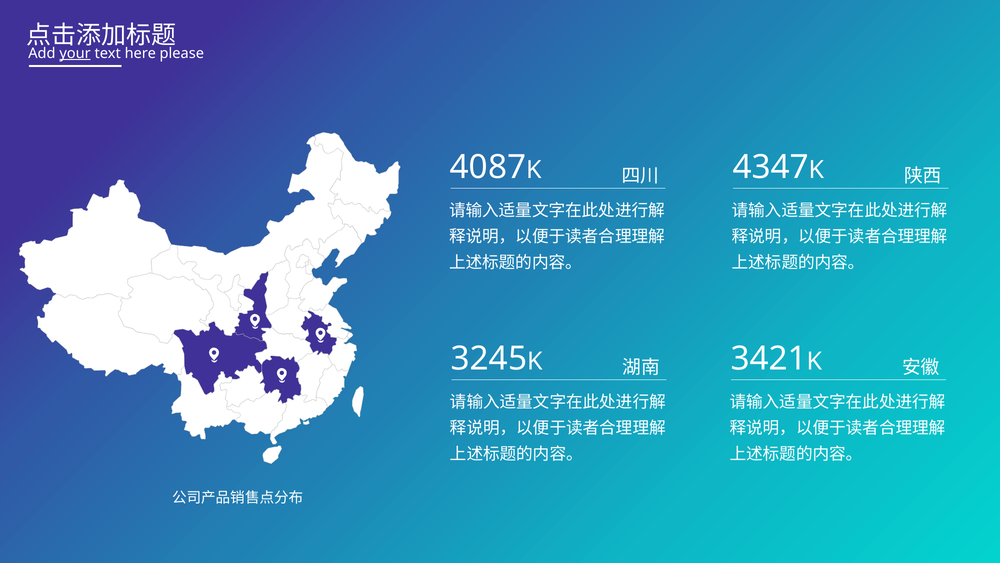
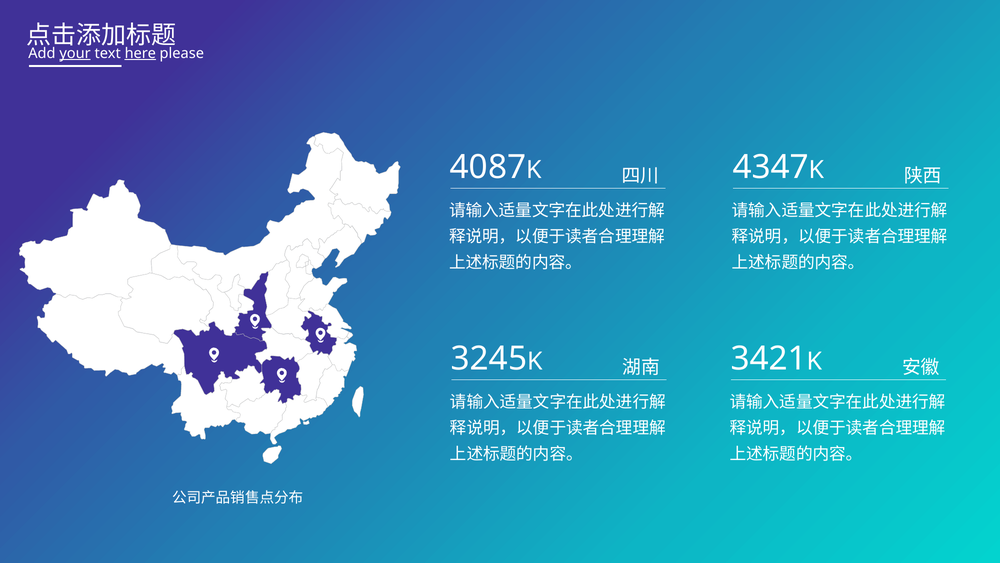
here underline: none -> present (140, 53)
